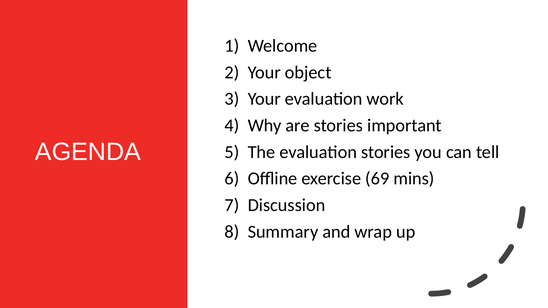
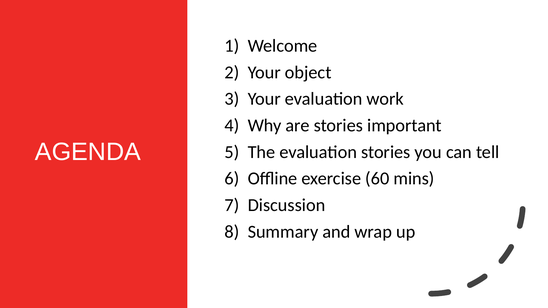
69: 69 -> 60 (377, 179)
